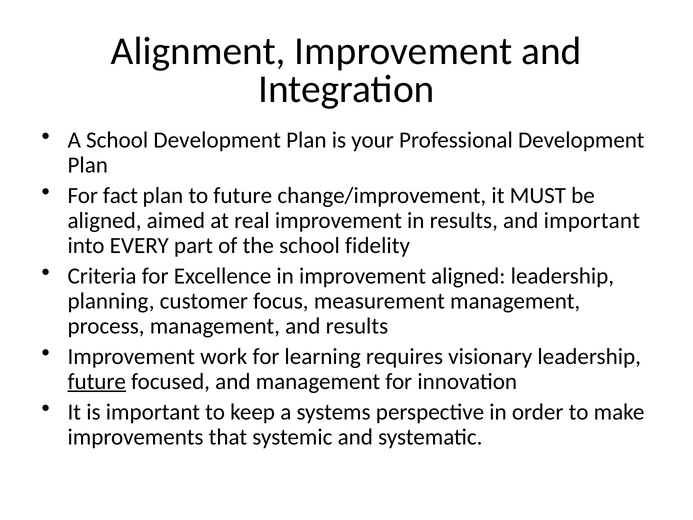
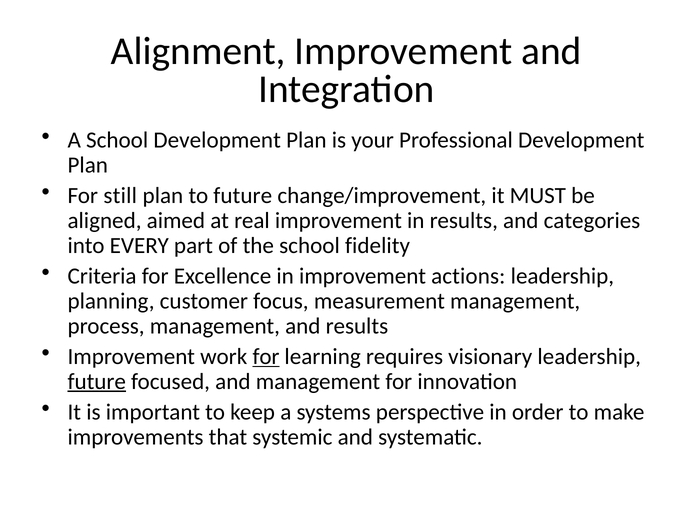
fact: fact -> still (120, 196)
and important: important -> categories (592, 221)
improvement aligned: aligned -> actions (468, 276)
for underline: none -> present (266, 356)
